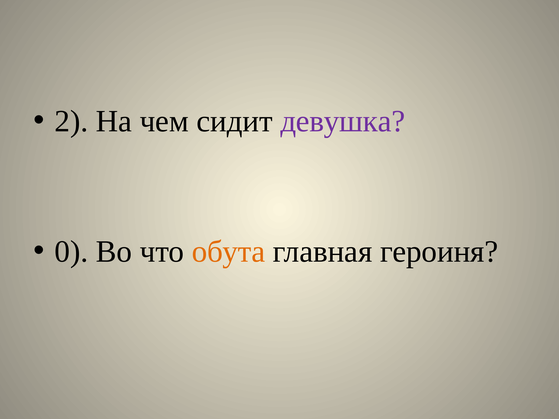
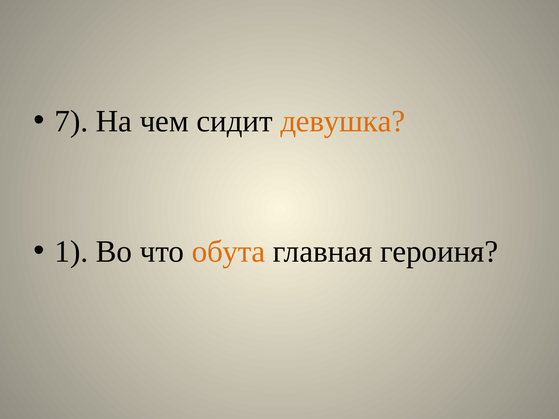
2: 2 -> 7 (71, 121)
девушка colour: purple -> orange (343, 121)
0: 0 -> 1 (71, 252)
